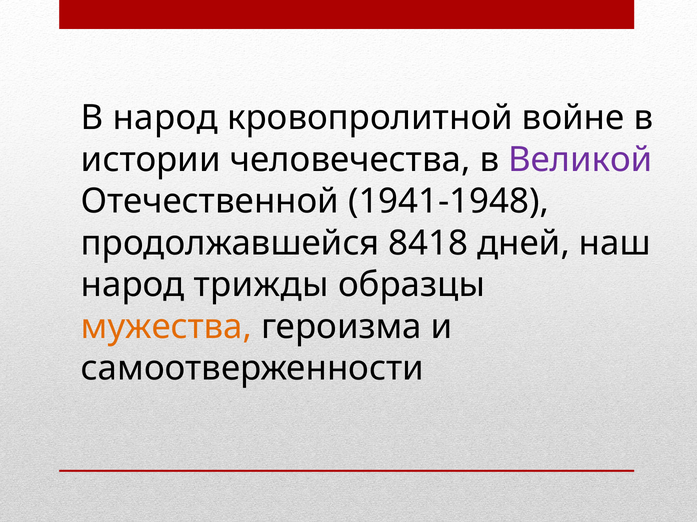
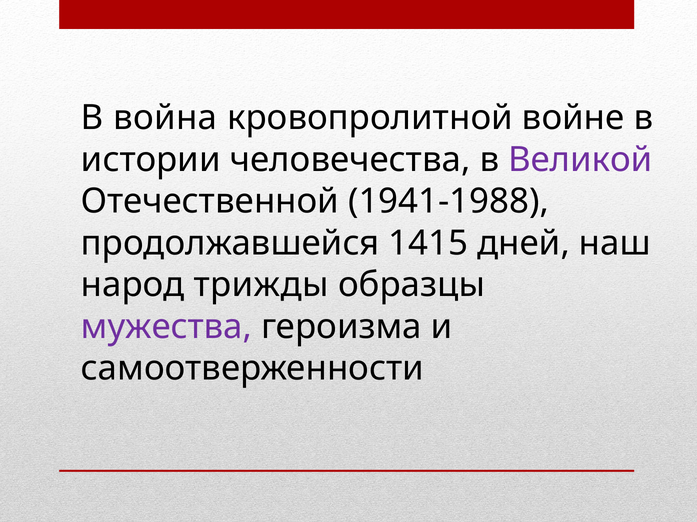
В народ: народ -> война (165, 118)
1941-1948: 1941-1948 -> 1941-1988 (449, 202)
8418: 8418 -> 1415 (428, 243)
мужества colour: orange -> purple (166, 327)
